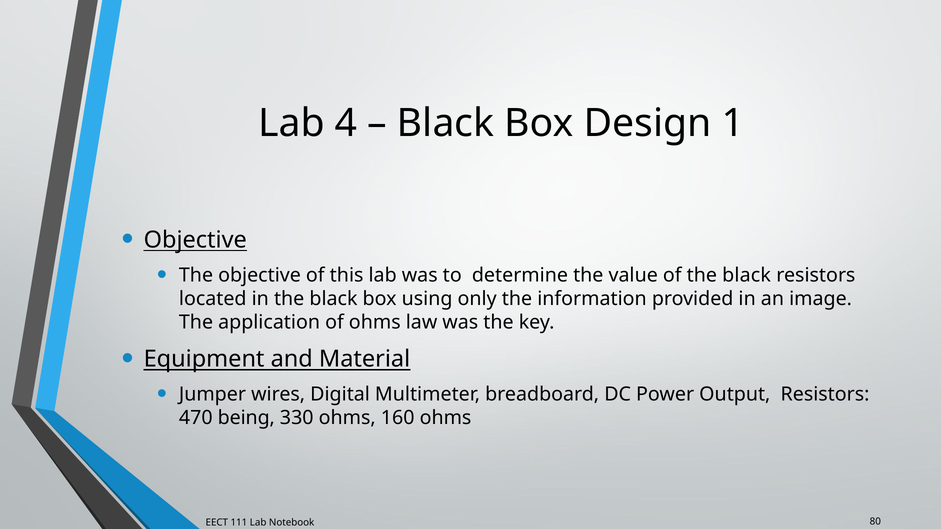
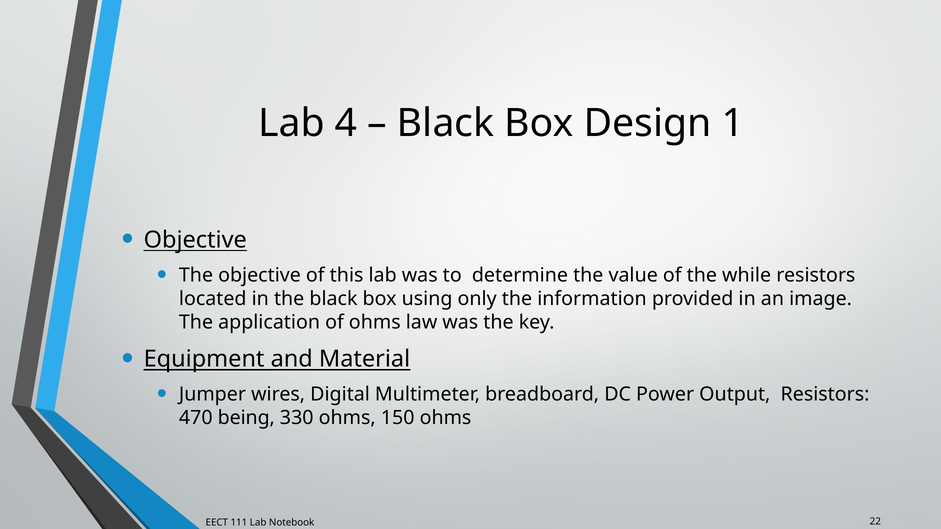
of the black: black -> while (747, 275)
160: 160 -> 150 (398, 418)
80: 80 -> 22 (875, 522)
